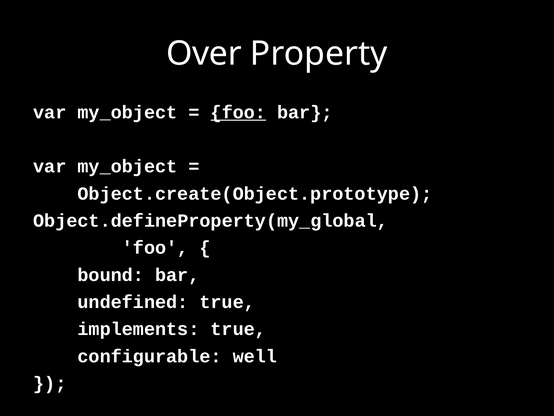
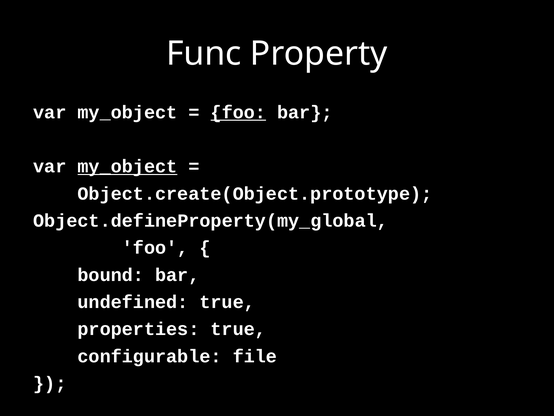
Over: Over -> Func (204, 54)
my_object underline: none -> present (127, 166)
implements: implements -> properties (139, 329)
well: well -> file (255, 356)
